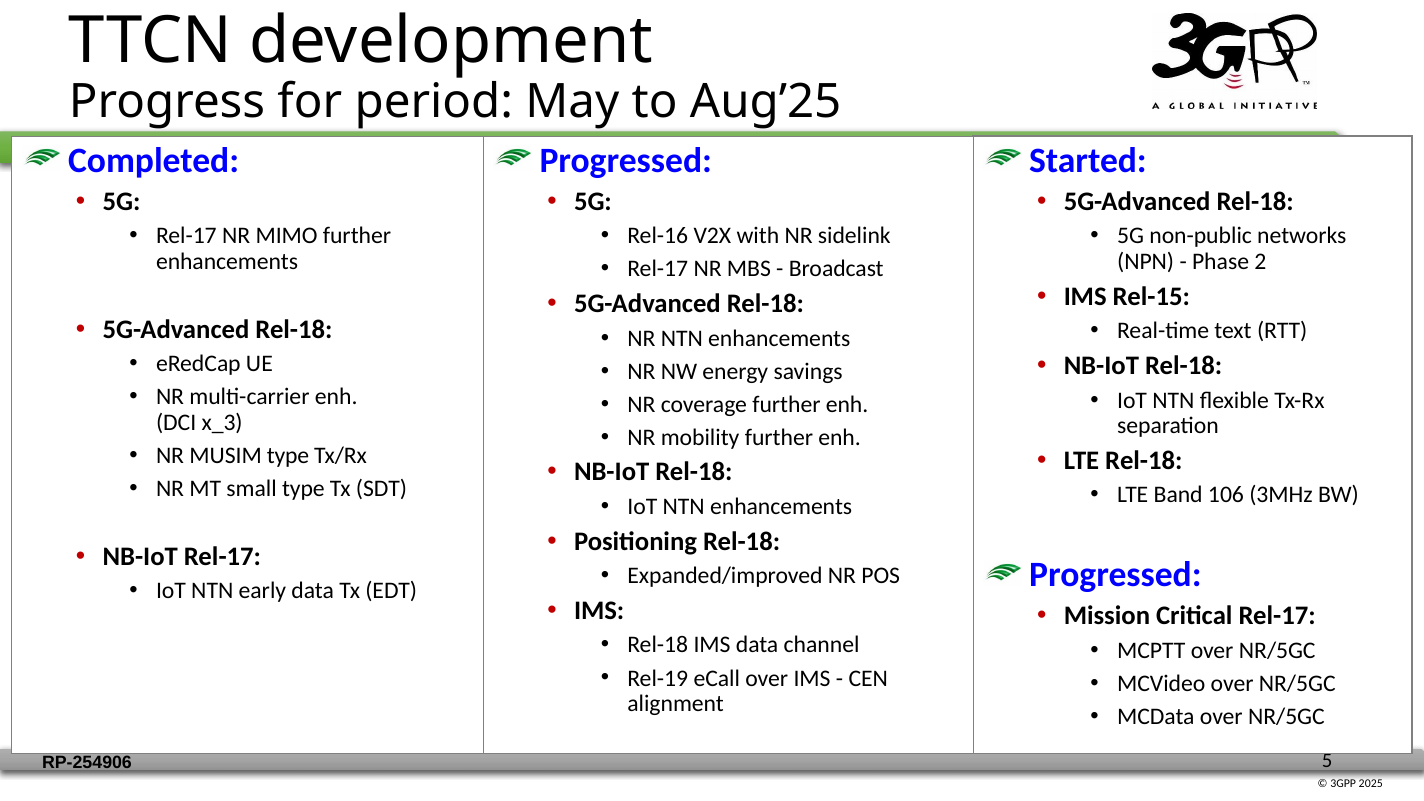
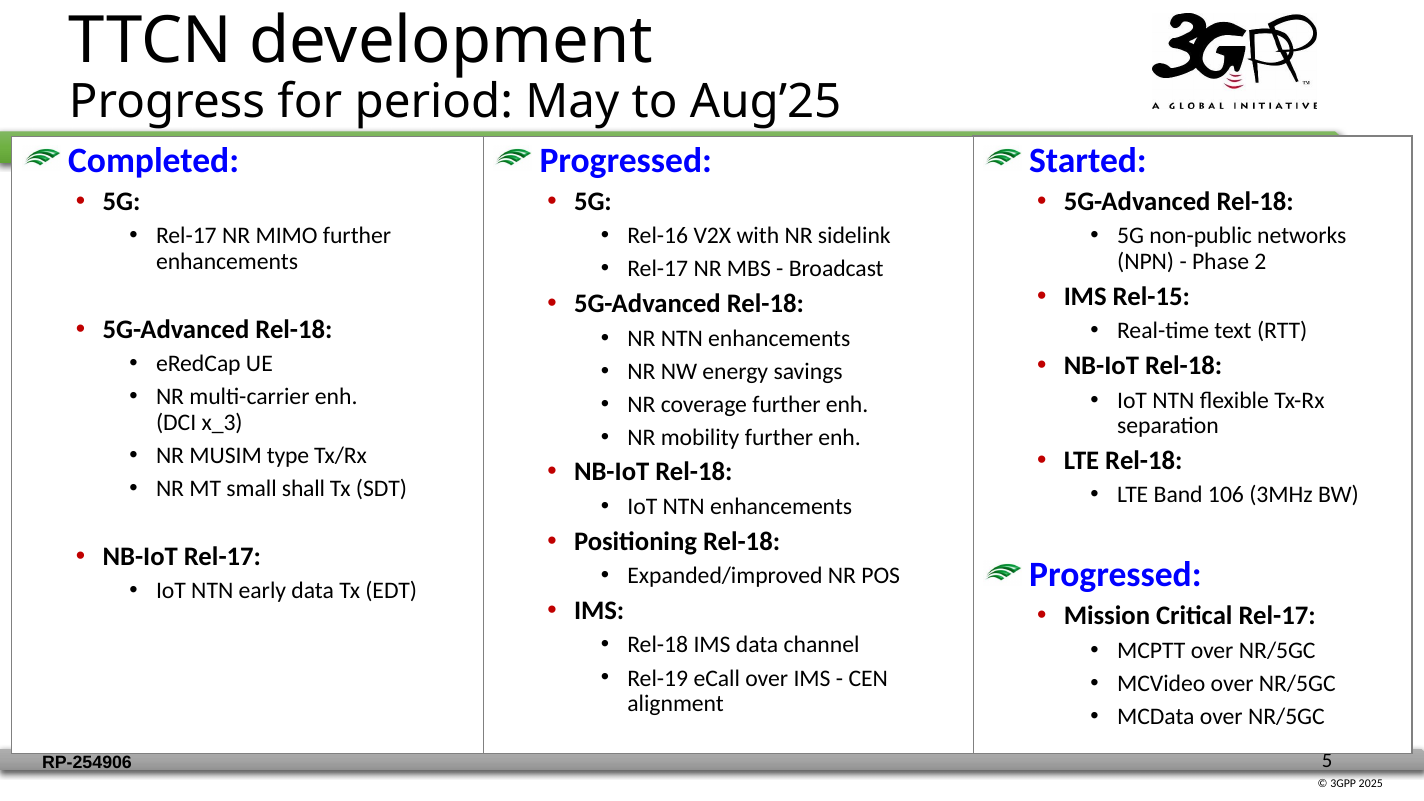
small type: type -> shall (303, 489)
